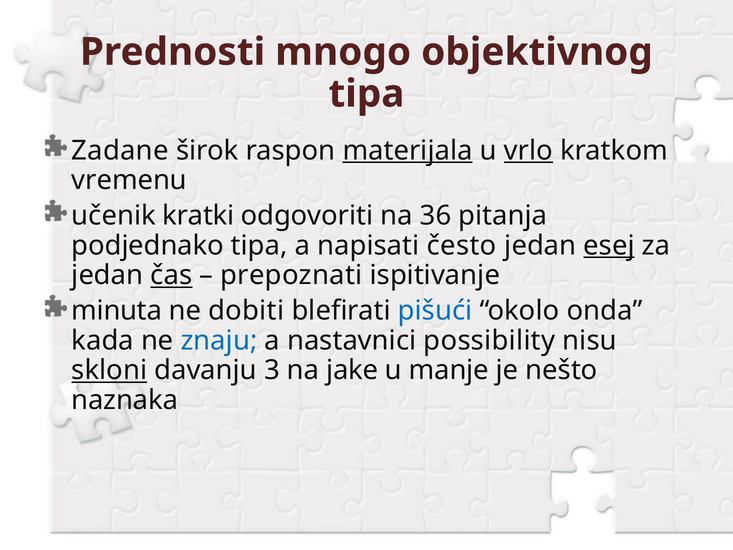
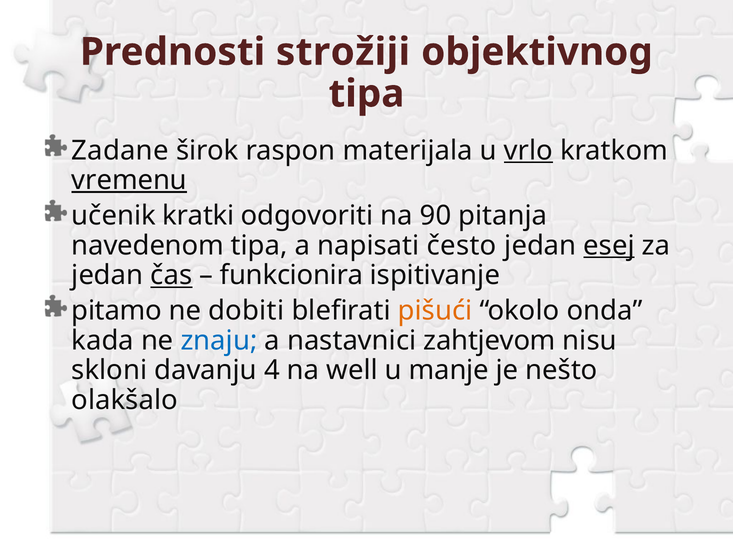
mnogo: mnogo -> strožiji (343, 52)
materijala underline: present -> none (408, 150)
vremenu underline: none -> present (129, 180)
36: 36 -> 90 (436, 216)
podjednako: podjednako -> navedenom (148, 245)
prepoznati: prepoznati -> funkcionira (292, 275)
minuta: minuta -> pitamo (117, 311)
pišući colour: blue -> orange (435, 311)
possibility: possibility -> zahtjevom (490, 340)
skloni underline: present -> none (109, 370)
3: 3 -> 4 (272, 370)
jake: jake -> well (352, 370)
naznaka: naznaka -> olakšalo (125, 400)
